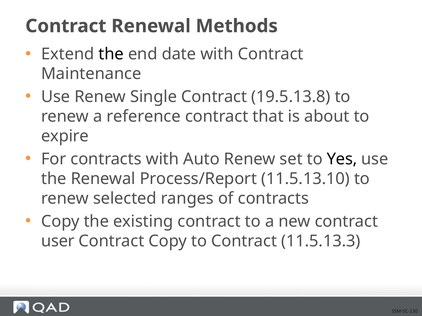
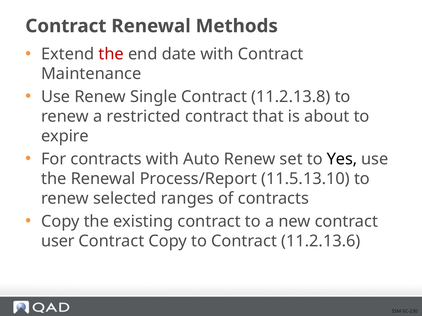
the colour: black -> red (111, 54)
19.5.13.8: 19.5.13.8 -> 11.2.13.8 (291, 97)
reference: reference -> restricted (144, 117)
11.5.13.3: 11.5.13.3 -> 11.2.13.6 (321, 241)
